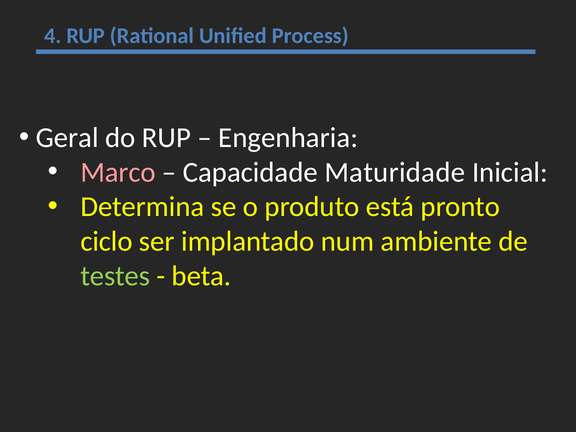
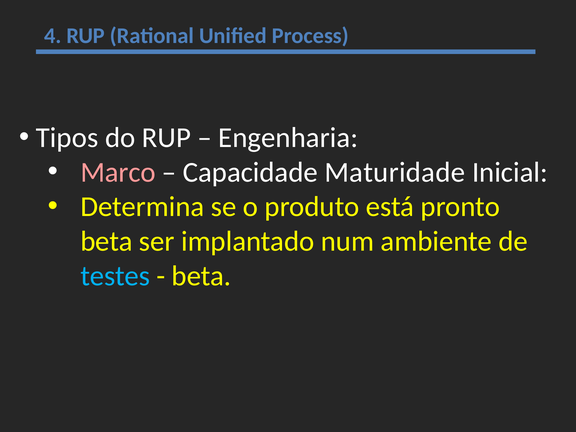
Geral: Geral -> Tipos (67, 138)
ciclo: ciclo -> beta (107, 241)
testes colour: light green -> light blue (115, 276)
